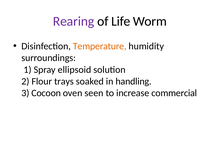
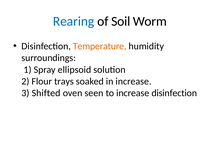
Rearing colour: purple -> blue (74, 21)
Life: Life -> Soil (121, 21)
in handling: handling -> increase (134, 81)
Cocoon: Cocoon -> Shifted (46, 93)
increase commercial: commercial -> disinfection (174, 93)
